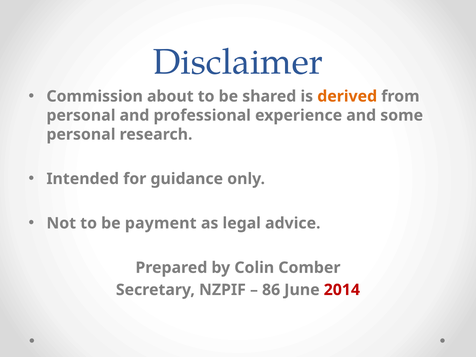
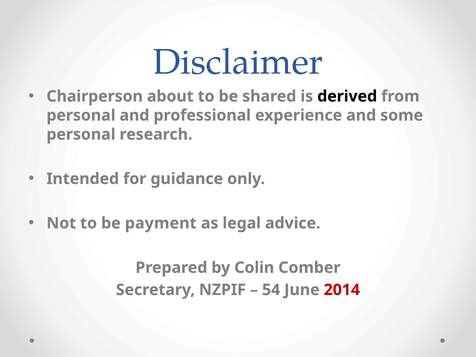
Commission: Commission -> Chairperson (95, 96)
derived colour: orange -> black (347, 96)
86: 86 -> 54 (271, 290)
